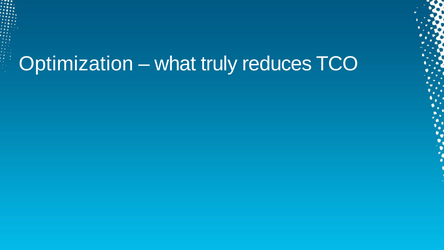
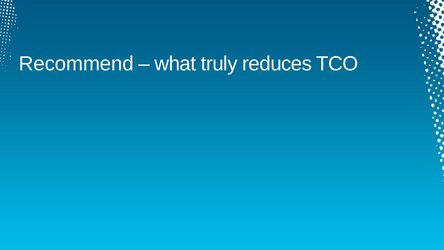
Optimization: Optimization -> Recommend (76, 64)
